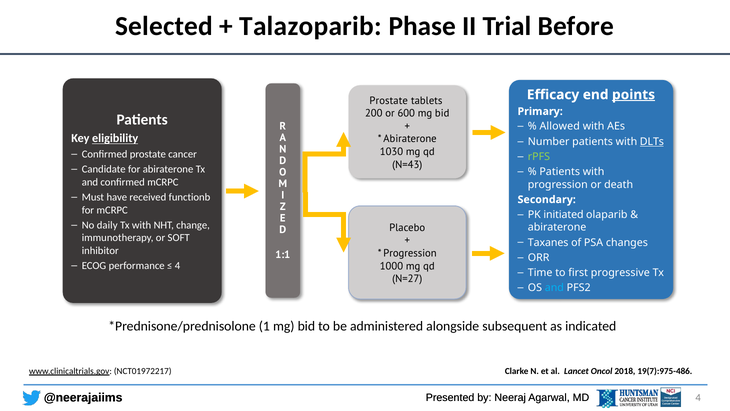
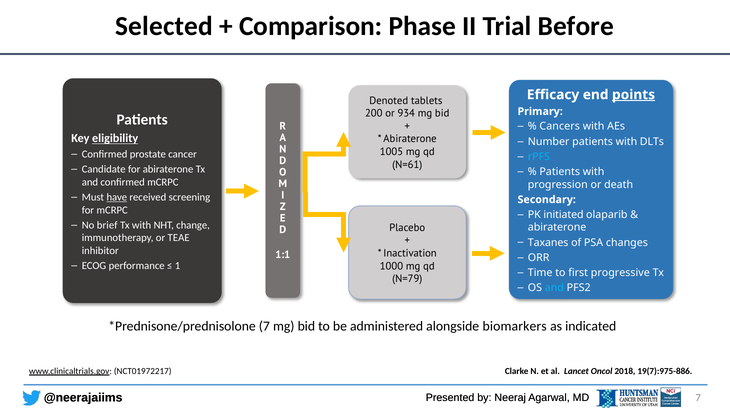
Talazoparib: Talazoparib -> Comparison (311, 26)
Prostate: Prostate -> Denoted (389, 100)
600: 600 -> 934 (406, 113)
Allowed: Allowed -> Cancers (560, 126)
DLTs underline: present -> none (652, 141)
1030: 1030 -> 1005 (391, 152)
rPFS colour: light green -> light blue (539, 156)
N=43: N=43 -> N=61 (407, 164)
have underline: none -> present (117, 197)
functionb: functionb -> screening (189, 197)
daily: daily -> brief (107, 225)
SOFT: SOFT -> TEAE (179, 238)
Progression: Progression -> Inactivation (410, 253)
4: 4 -> 1 (177, 266)
N=27: N=27 -> N=79 (407, 279)
1: 1 -> 7 (264, 326)
subsequent: subsequent -> biomarkers (515, 326)
19(7):975-486: 19(7):975-486 -> 19(7):975-886 (665, 371)
4: 4 -> 7 (698, 398)
